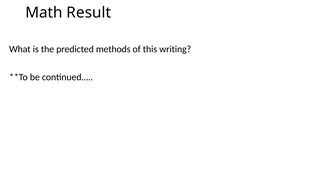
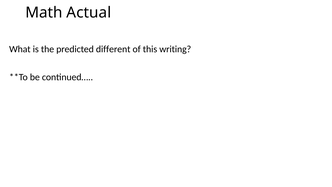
Result: Result -> Actual (89, 12)
methods: methods -> different (113, 49)
